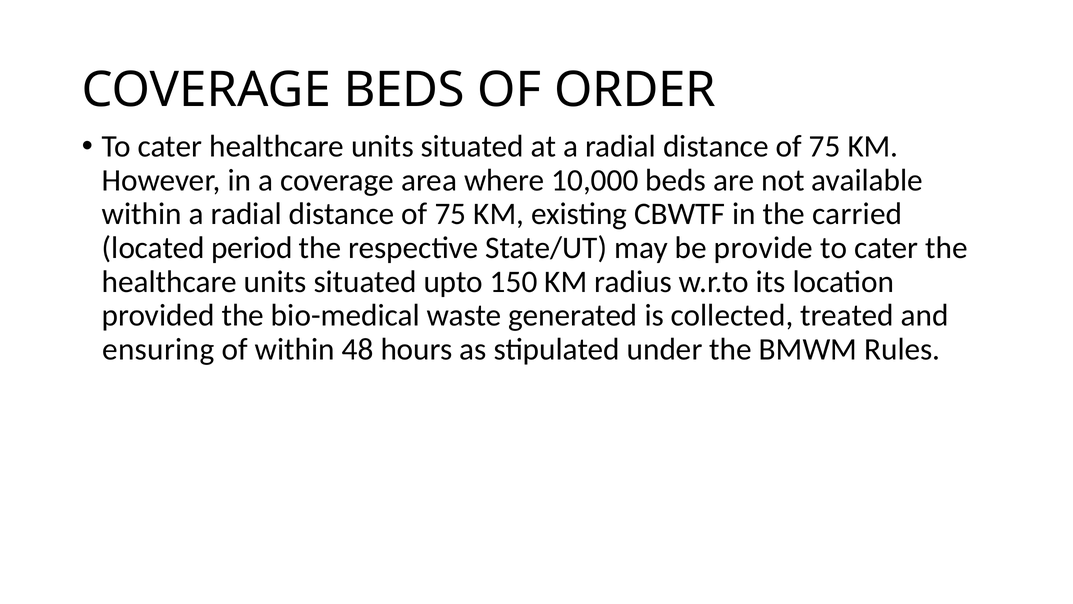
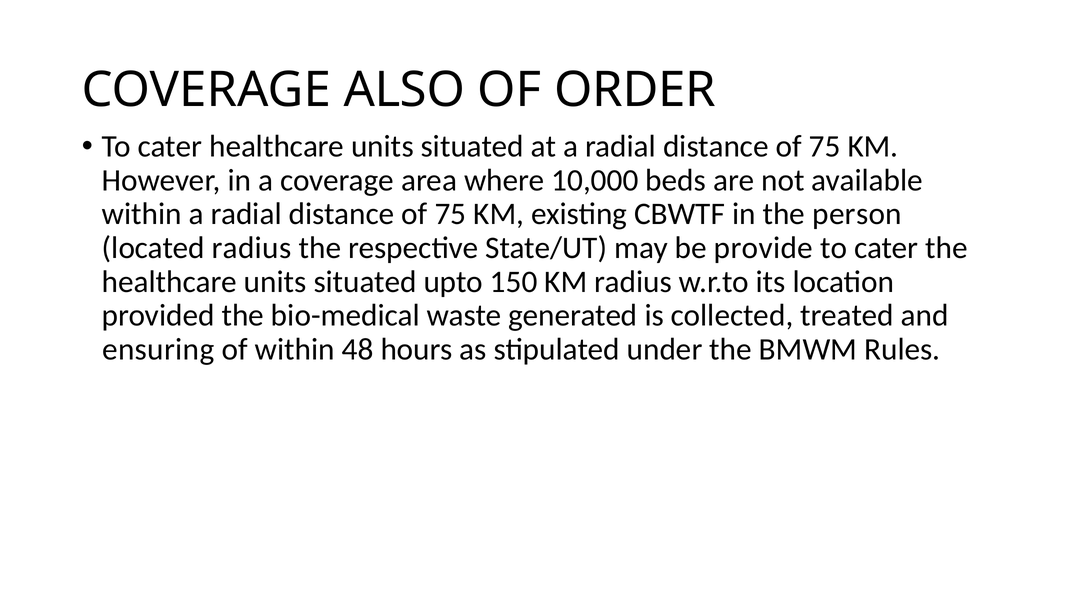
COVERAGE BEDS: BEDS -> ALSO (404, 90)
carried: carried -> person (857, 214)
located period: period -> radius (252, 248)
